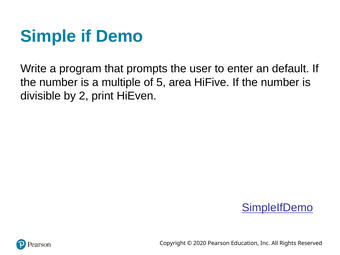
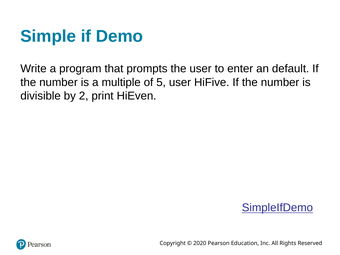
5 area: area -> user (180, 82)
